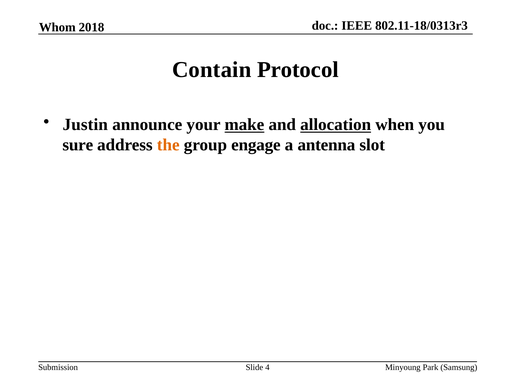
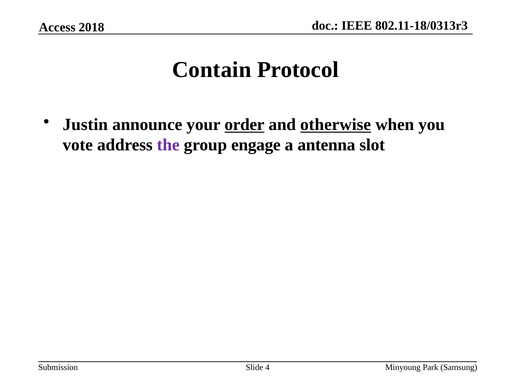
Whom: Whom -> Access (57, 27)
make: make -> order (244, 125)
allocation: allocation -> otherwise (336, 125)
sure: sure -> vote (78, 145)
the colour: orange -> purple (168, 145)
